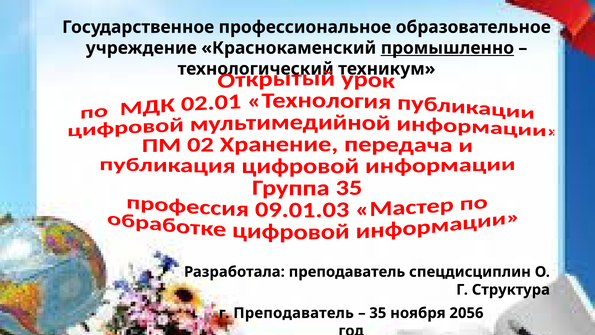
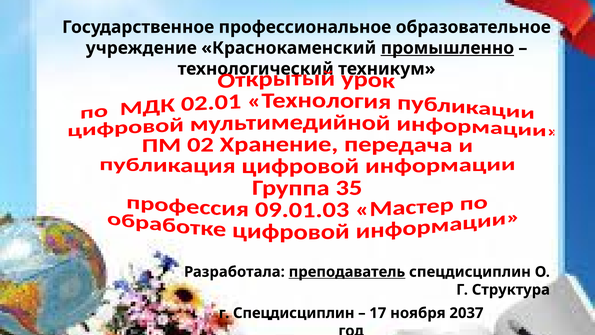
преподаватель underline: none -> present (347, 272)
г Преподаватель: Преподаватель -> Спецдисциплин (294, 313)
35: 35 -> 17 (378, 313)
2056: 2056 -> 2037 (466, 313)
